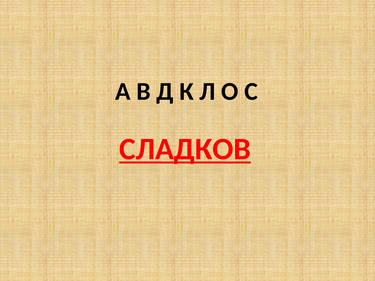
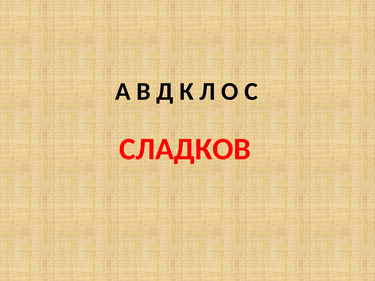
СЛАДКОВ underline: present -> none (185, 149)
